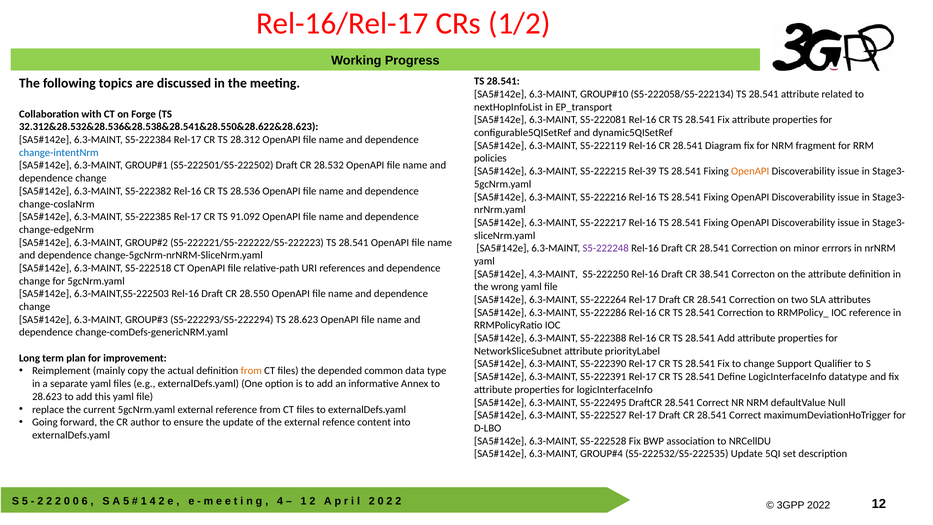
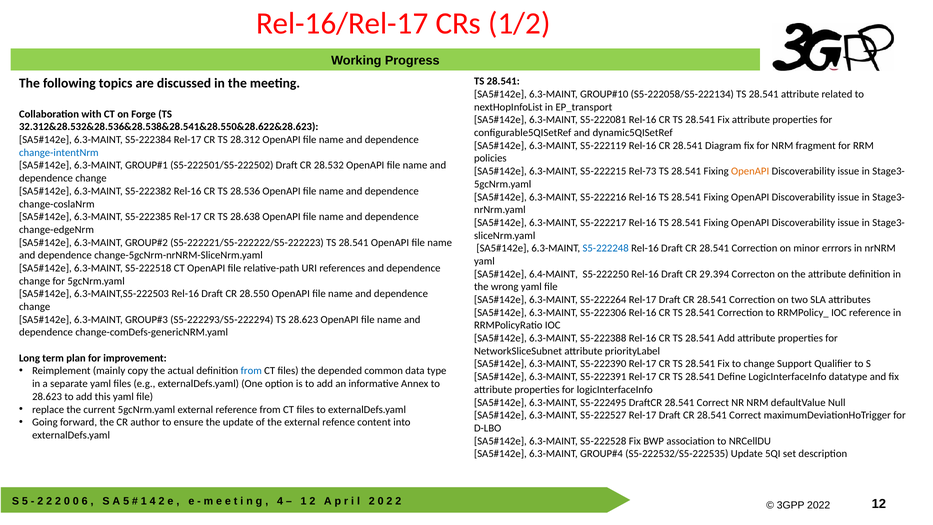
Rel-39: Rel-39 -> Rel-73 (643, 171)
91.092: 91.092 -> 28.638 (245, 217)
S5-222248 colour: purple -> blue (606, 248)
4.3-MAINT: 4.3-MAINT -> 6.4-MAINT (553, 274)
38.541: 38.541 -> 29.394 (714, 274)
S5-222286: S5-222286 -> S5-222306 (603, 312)
from colour: orange -> blue (251, 371)
